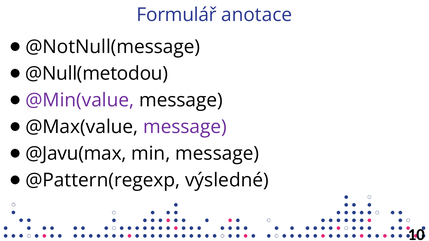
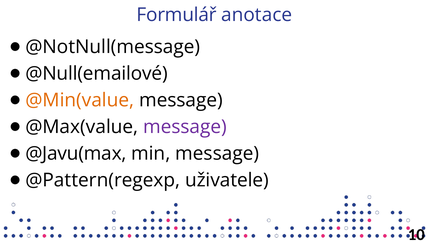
@Null(metodou: @Null(metodou -> @Null(emailové (97, 74)
@Min(value colour: purple -> orange (80, 100)
výsledné: výsledné -> uživatele (227, 180)
